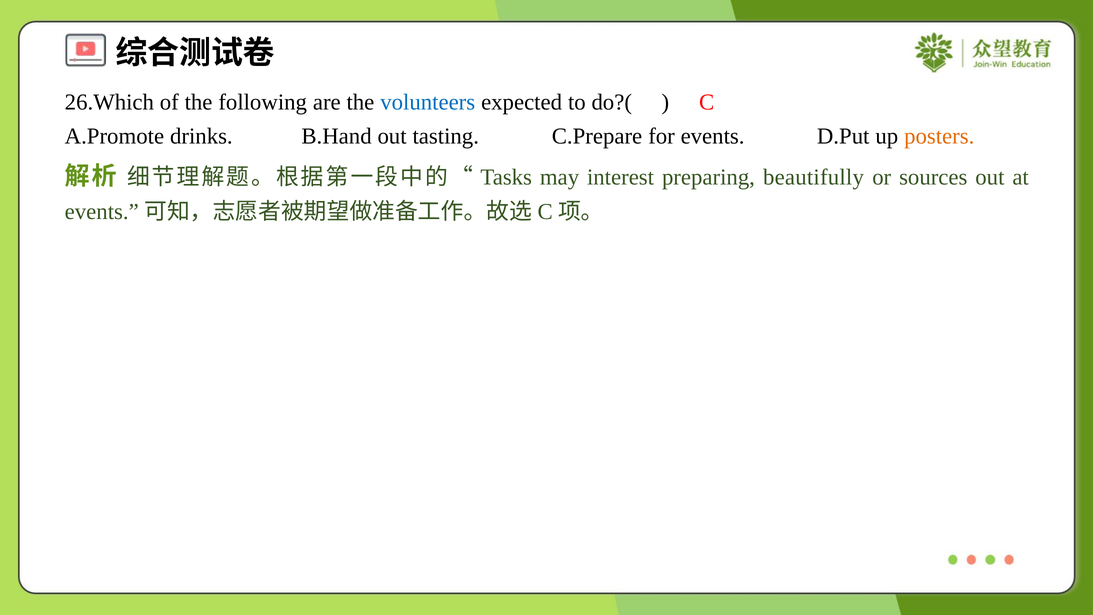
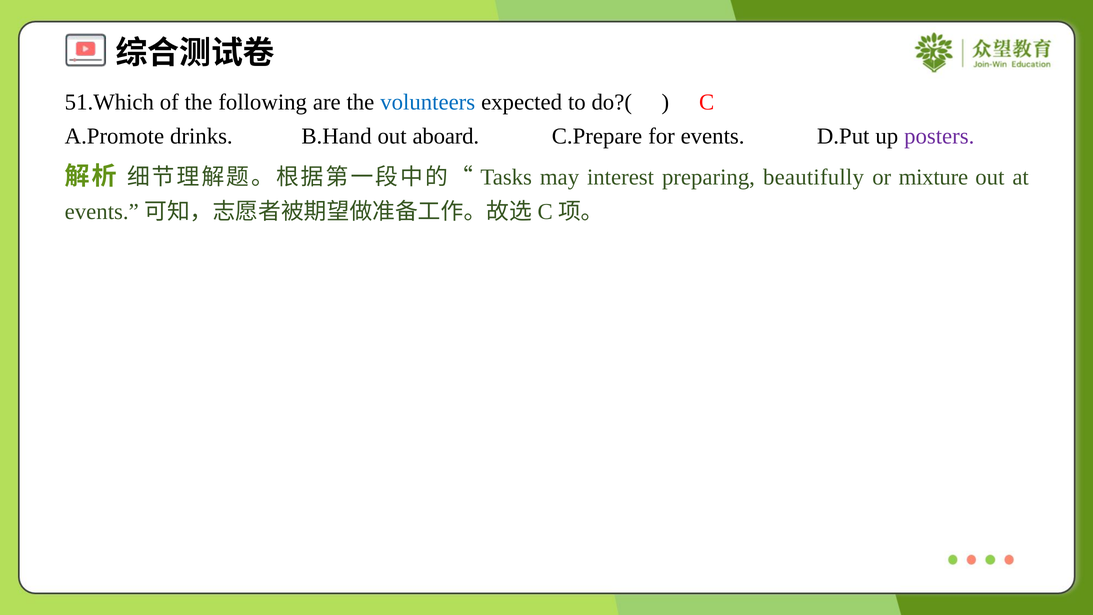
26.Which: 26.Which -> 51.Which (109, 102)
tasting: tasting -> aboard (446, 136)
posters colour: orange -> purple (939, 136)
sources: sources -> mixture (933, 177)
